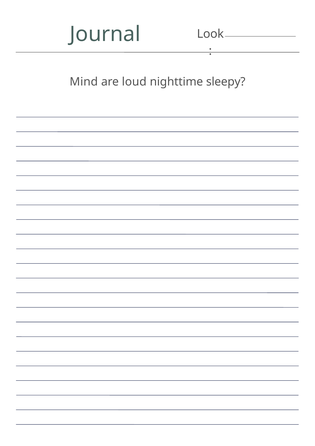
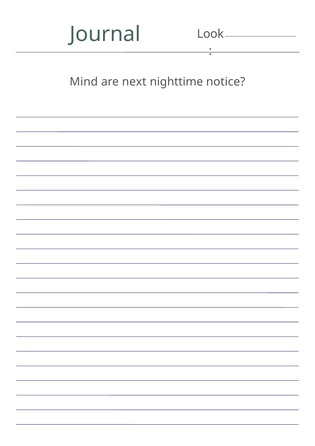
loud: loud -> next (134, 82)
sleepy: sleepy -> notice (226, 82)
